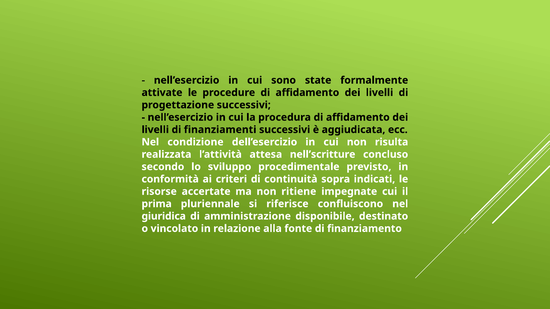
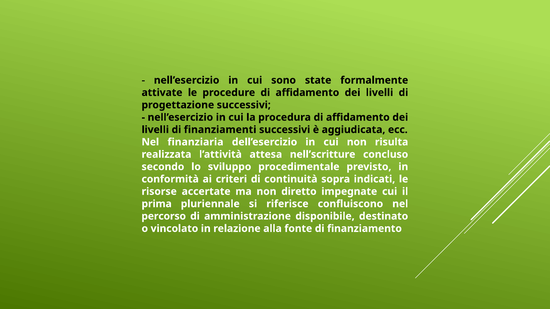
condizione: condizione -> finanziaria (195, 142)
ritiene: ritiene -> diretto (299, 192)
giuridica: giuridica -> percorso (164, 216)
